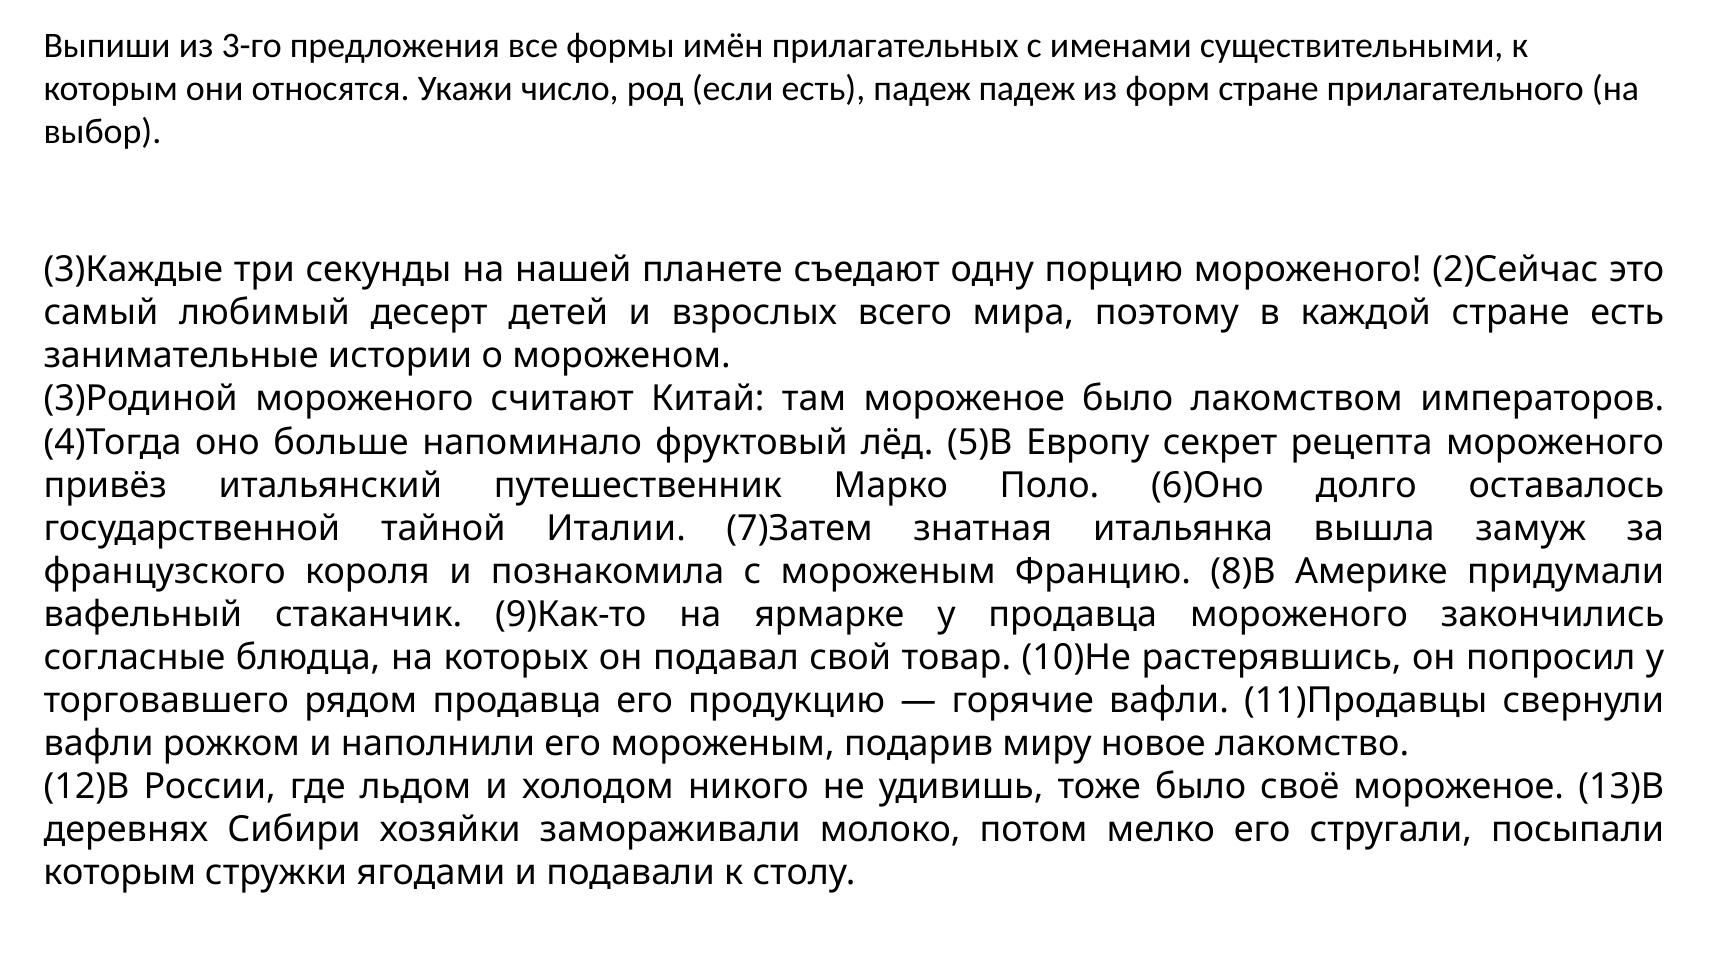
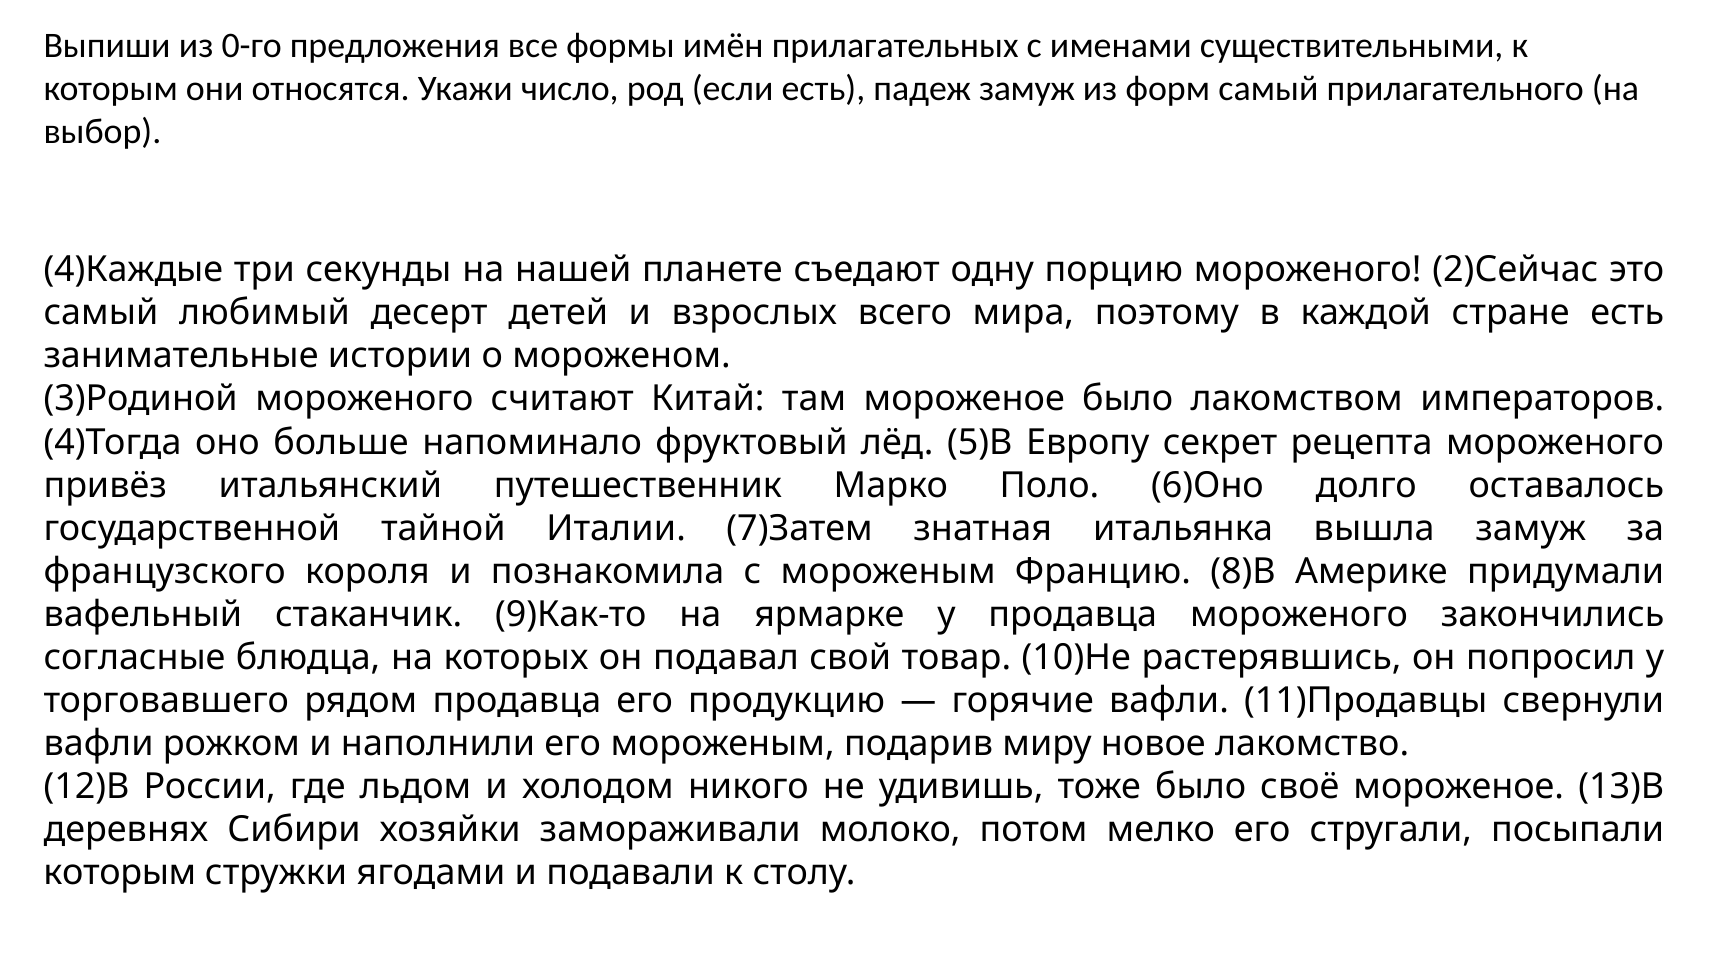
3-го: 3-го -> 0-го (252, 46)
падеж падеж: падеж -> замуж (1027, 89)
форм стране: стране -> самый (1268, 89)
3)Каждые: 3)Каждые -> 4)Каждые (133, 270)
